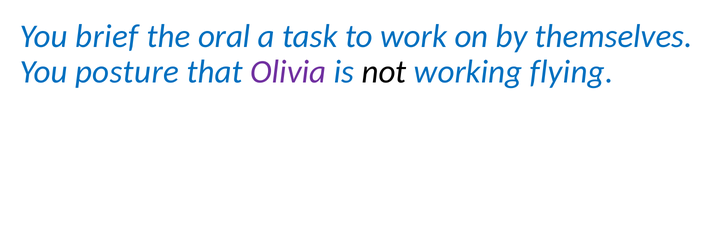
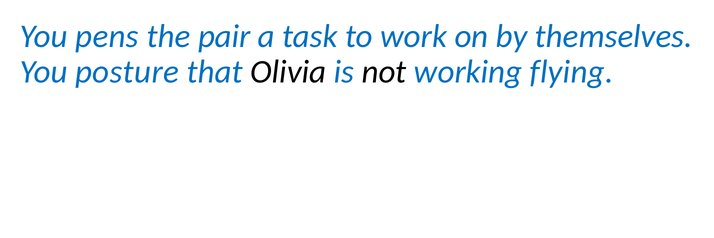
brief: brief -> pens (107, 36)
oral: oral -> pair (224, 36)
Olivia colour: purple -> black (288, 72)
